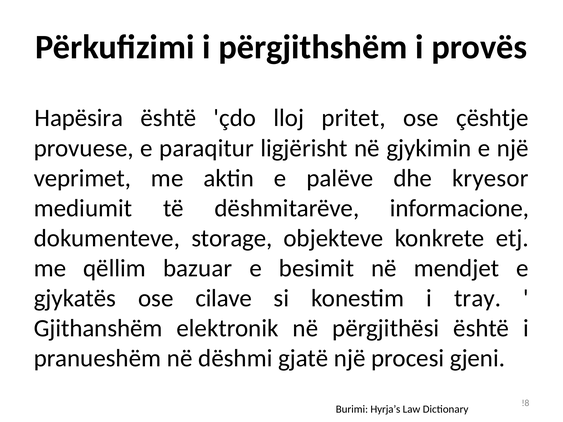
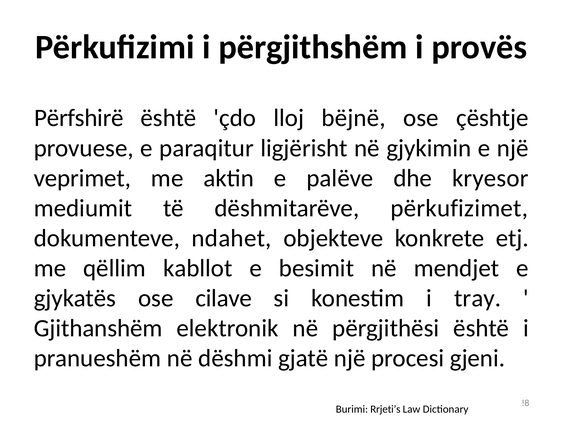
Hapësira: Hapësira -> Përfshirë (79, 118)
pritet: pritet -> bëjnë (354, 118)
informacione: informacione -> përkufizimet (459, 208)
storage: storage -> ndahet (232, 238)
bazuar: bazuar -> kabllot (198, 268)
Hyrja’s: Hyrja’s -> Rrjeti’s (385, 410)
